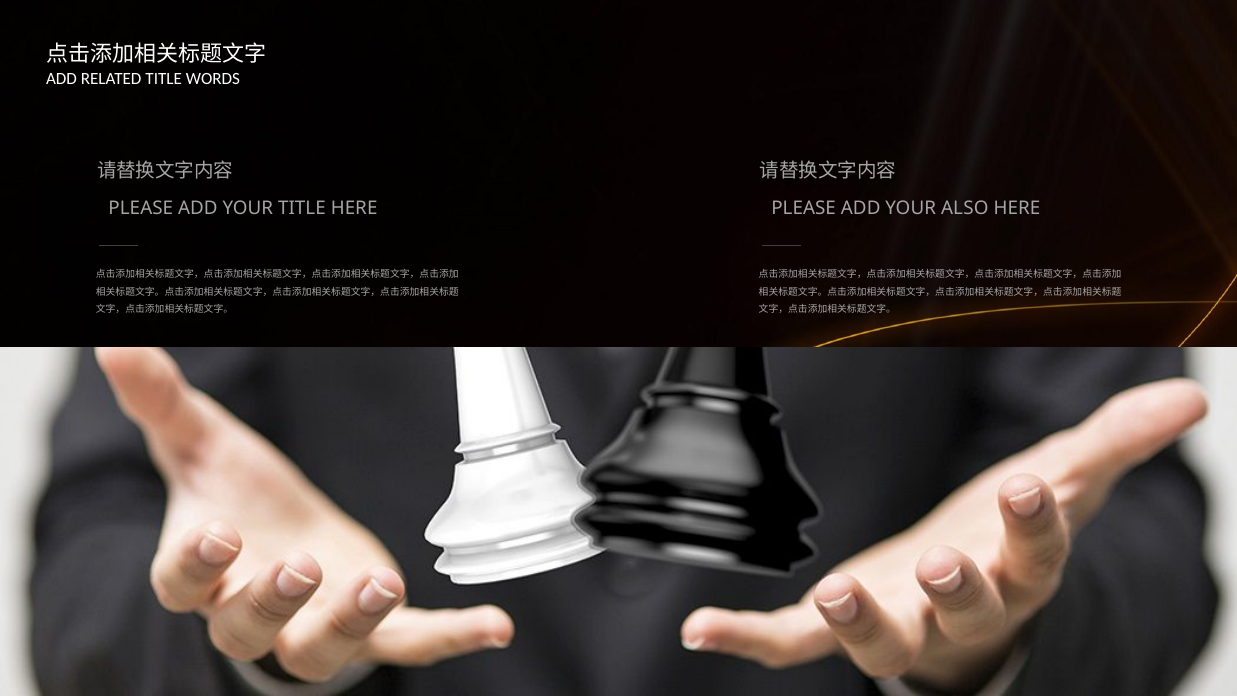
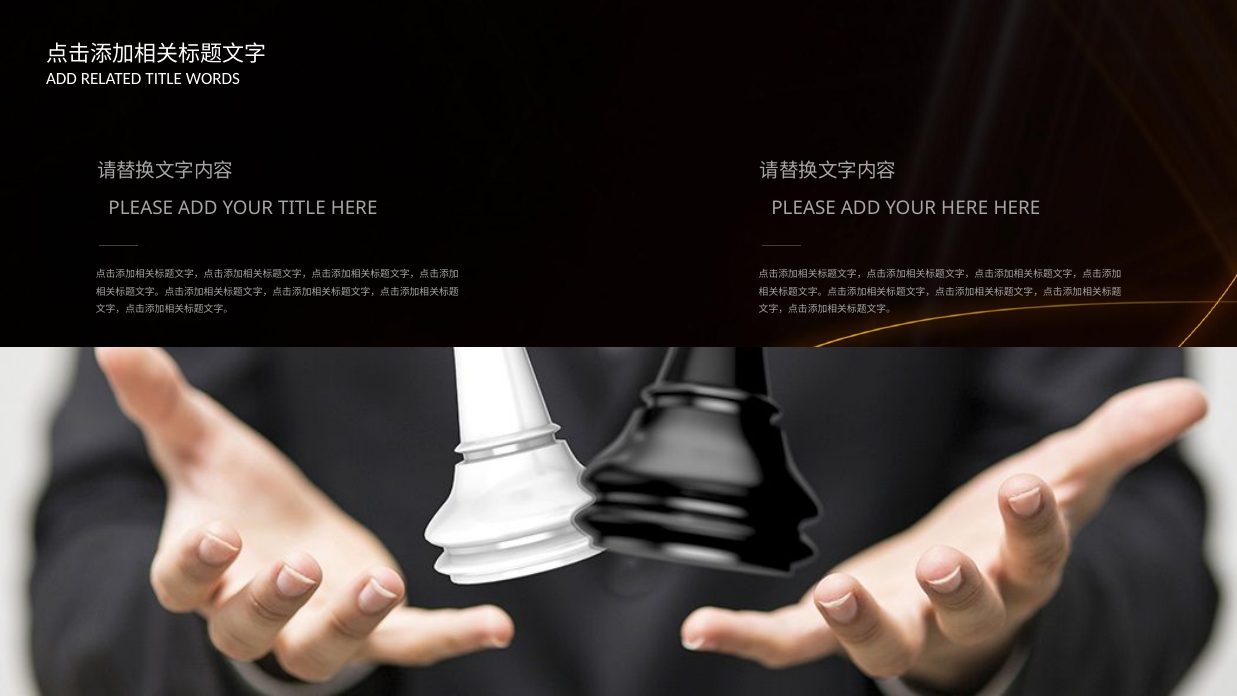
YOUR ALSO: ALSO -> HERE (965, 208)
